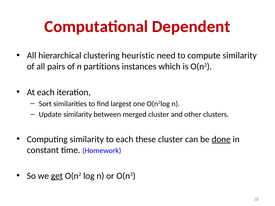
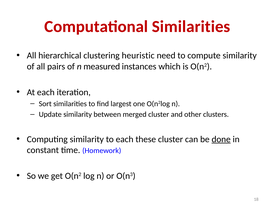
Computational Dependent: Dependent -> Similarities (191, 27)
partitions: partitions -> measured (102, 67)
get underline: present -> none (57, 176)
